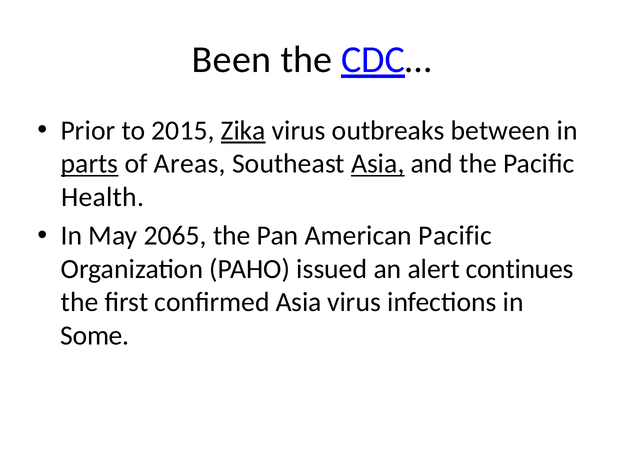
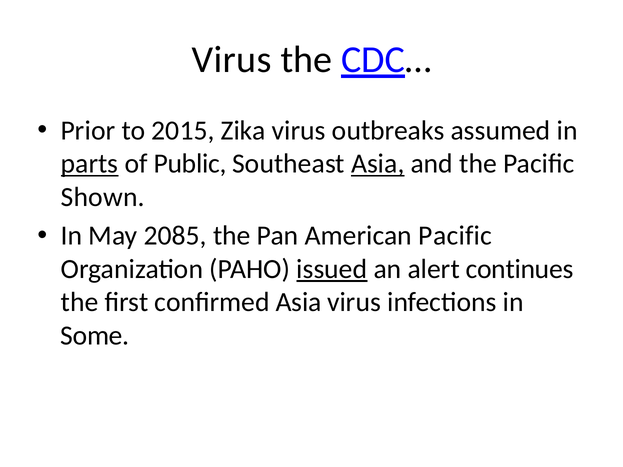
Been: Been -> Virus (232, 60)
Zika underline: present -> none (243, 131)
between: between -> assumed (501, 131)
Areas: Areas -> Public (190, 164)
Health: Health -> Shown (103, 197)
2065: 2065 -> 2085 (175, 236)
issued underline: none -> present (332, 269)
